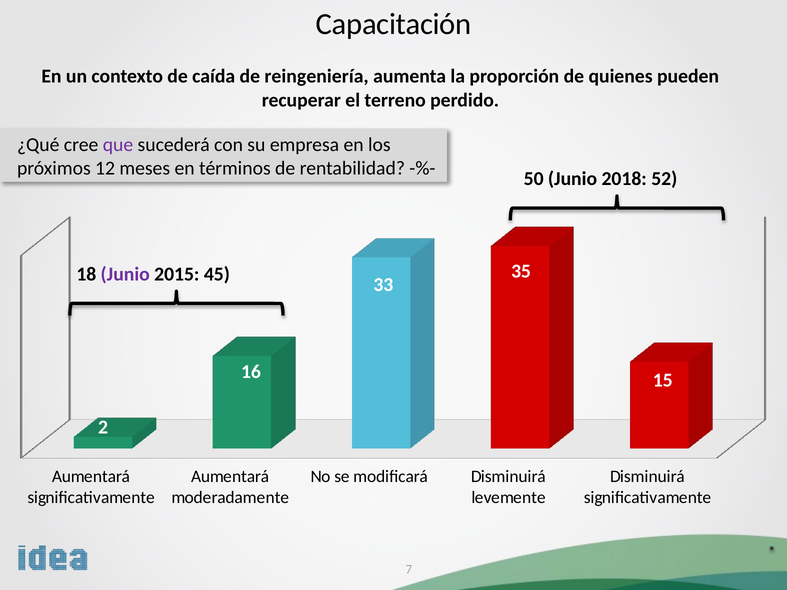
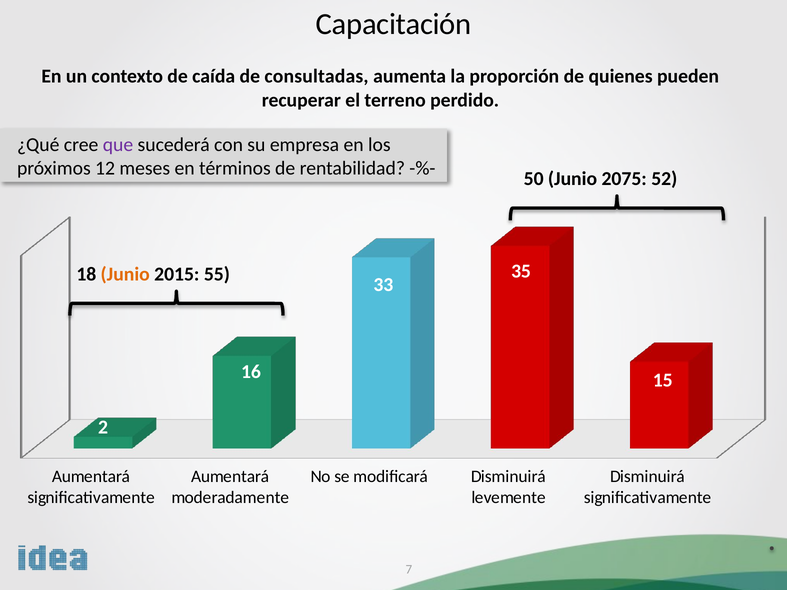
reingeniería: reingeniería -> consultadas (316, 76)
2018: 2018 -> 2075 (624, 179)
Junio colour: purple -> orange (125, 274)
45: 45 -> 55 (217, 274)
